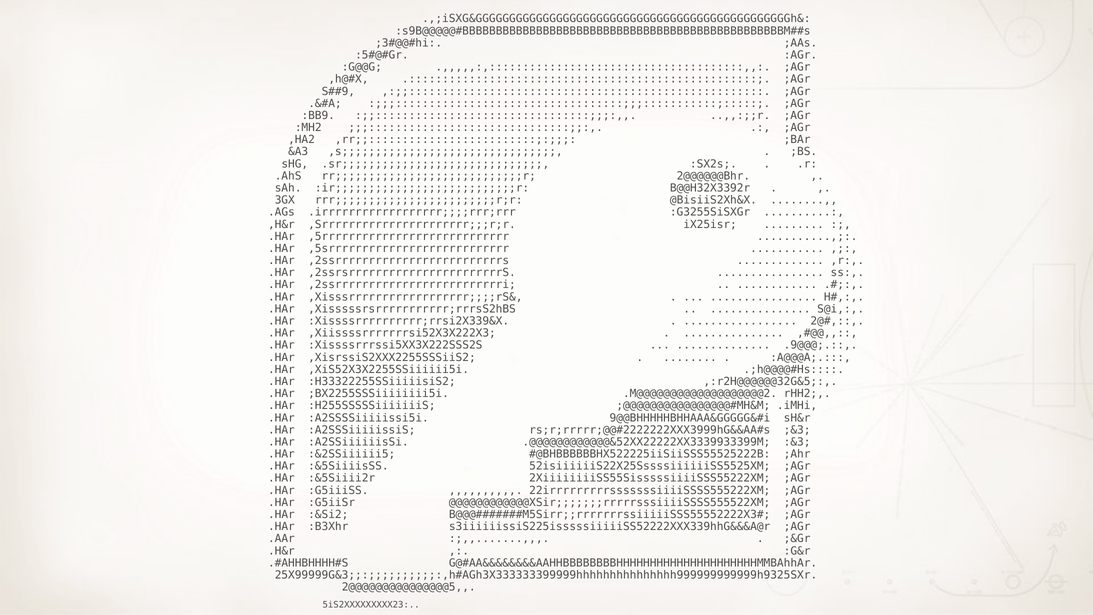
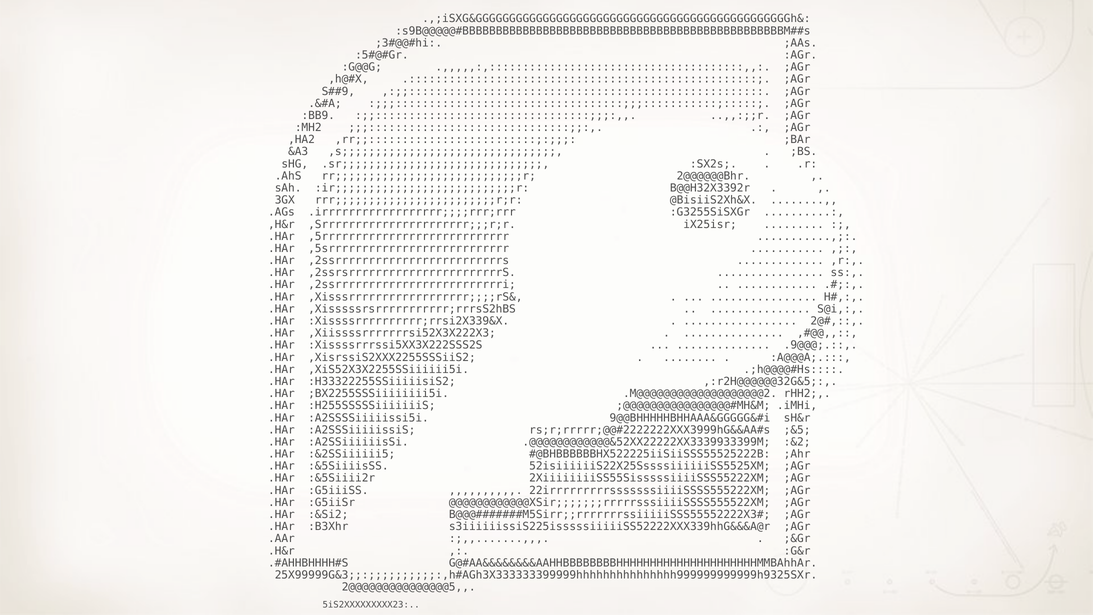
;&3: ;&3 -> ;&5 (797, 430)
:&3: :&3 -> :&2 (797, 442)
